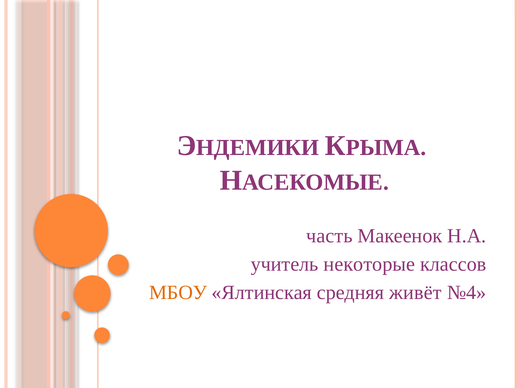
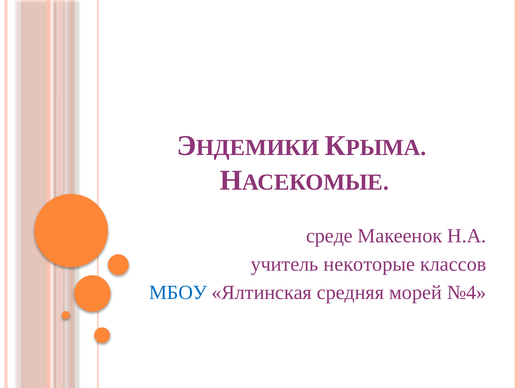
часть: часть -> среде (329, 236)
МБОУ colour: orange -> blue (178, 293)
живёт: живёт -> морей (415, 293)
